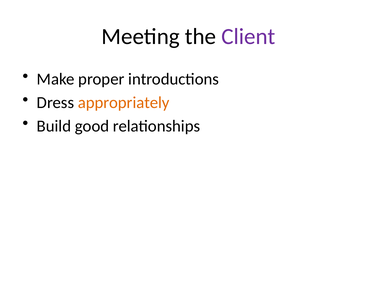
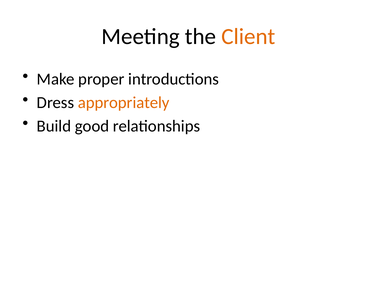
Client colour: purple -> orange (248, 36)
